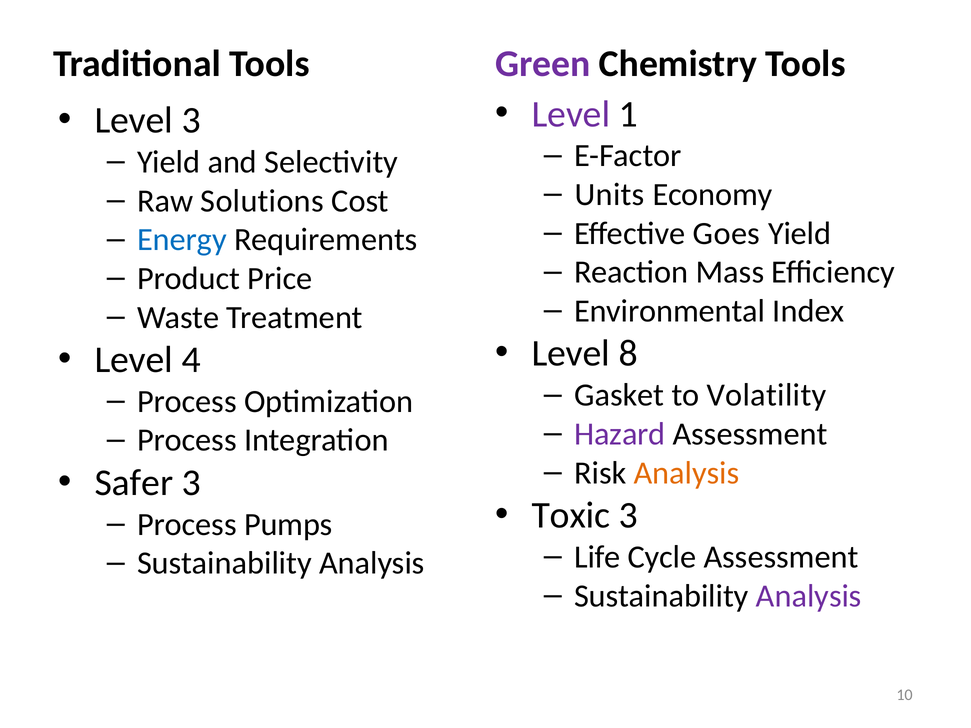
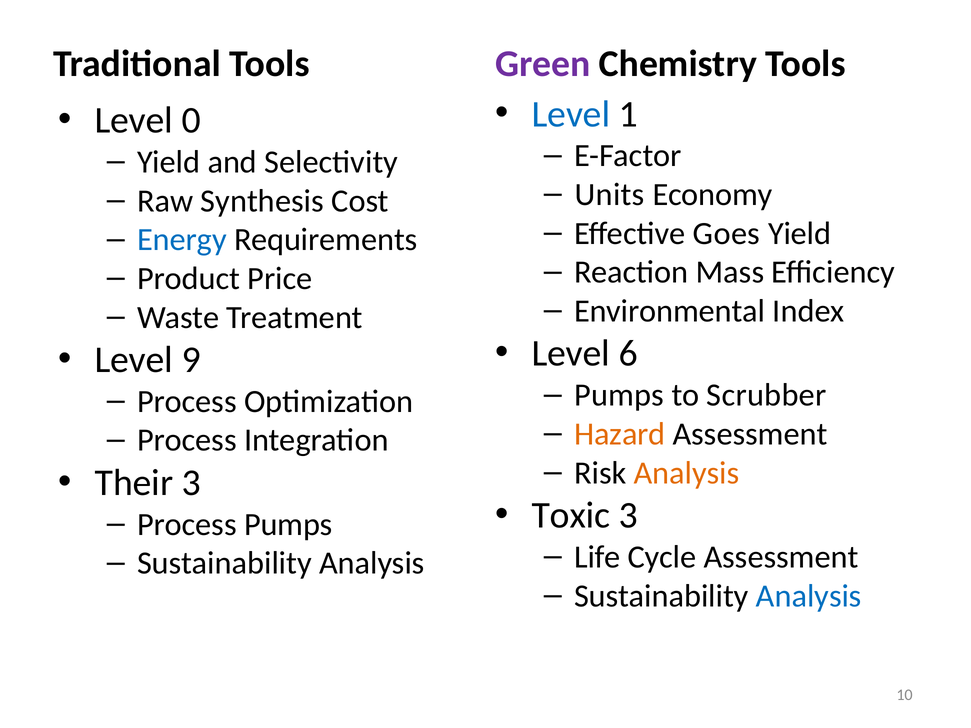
Level colour: purple -> blue (571, 114)
Level 3: 3 -> 0 (191, 120)
Solutions: Solutions -> Synthesis (262, 201)
8: 8 -> 6 (628, 354)
4: 4 -> 9 (191, 360)
Gasket: Gasket -> Pumps (619, 395)
Volatility: Volatility -> Scrubber (767, 395)
Hazard colour: purple -> orange (620, 434)
Safer: Safer -> Their (134, 483)
Analysis colour: purple -> blue (809, 596)
